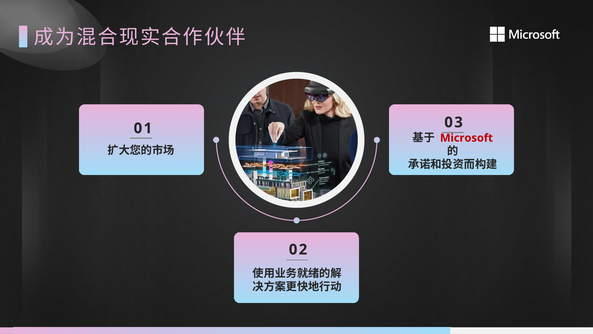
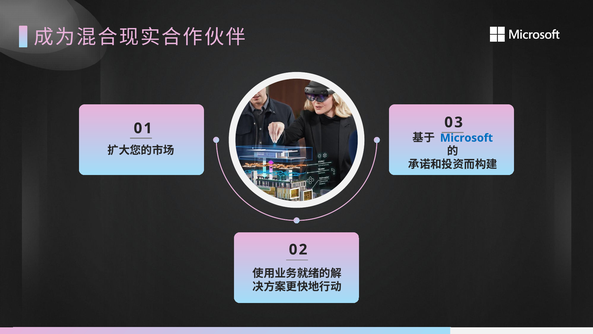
Microsoft colour: red -> blue (467, 138)
